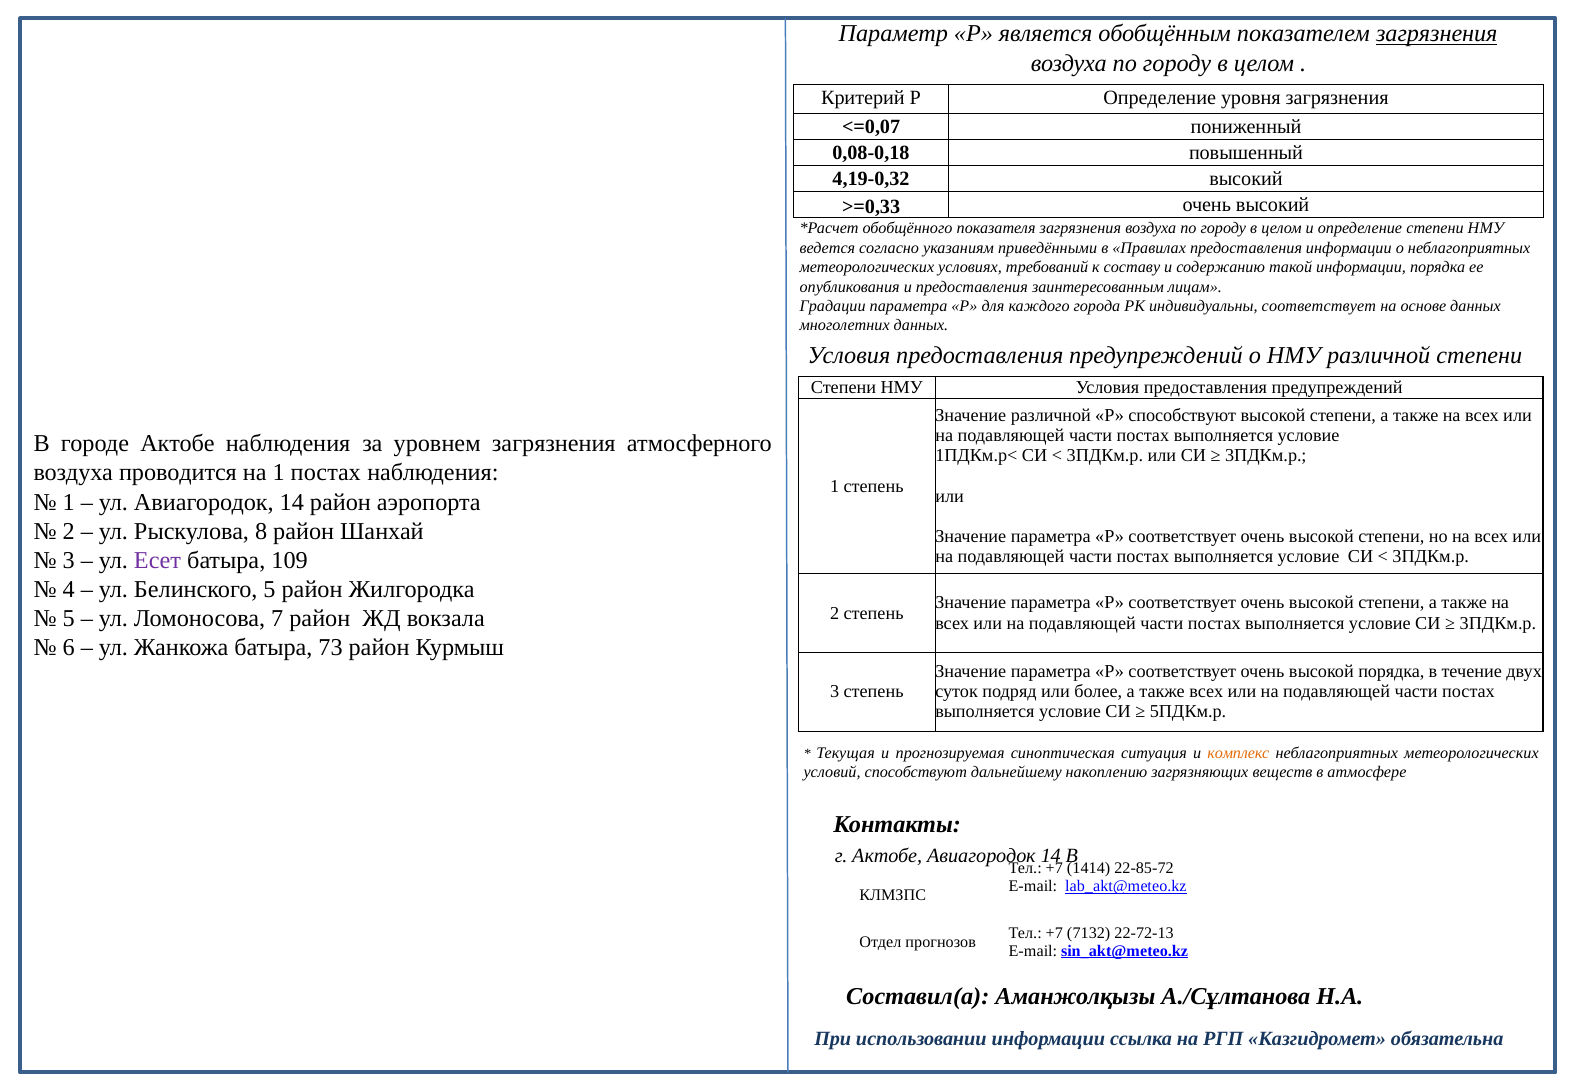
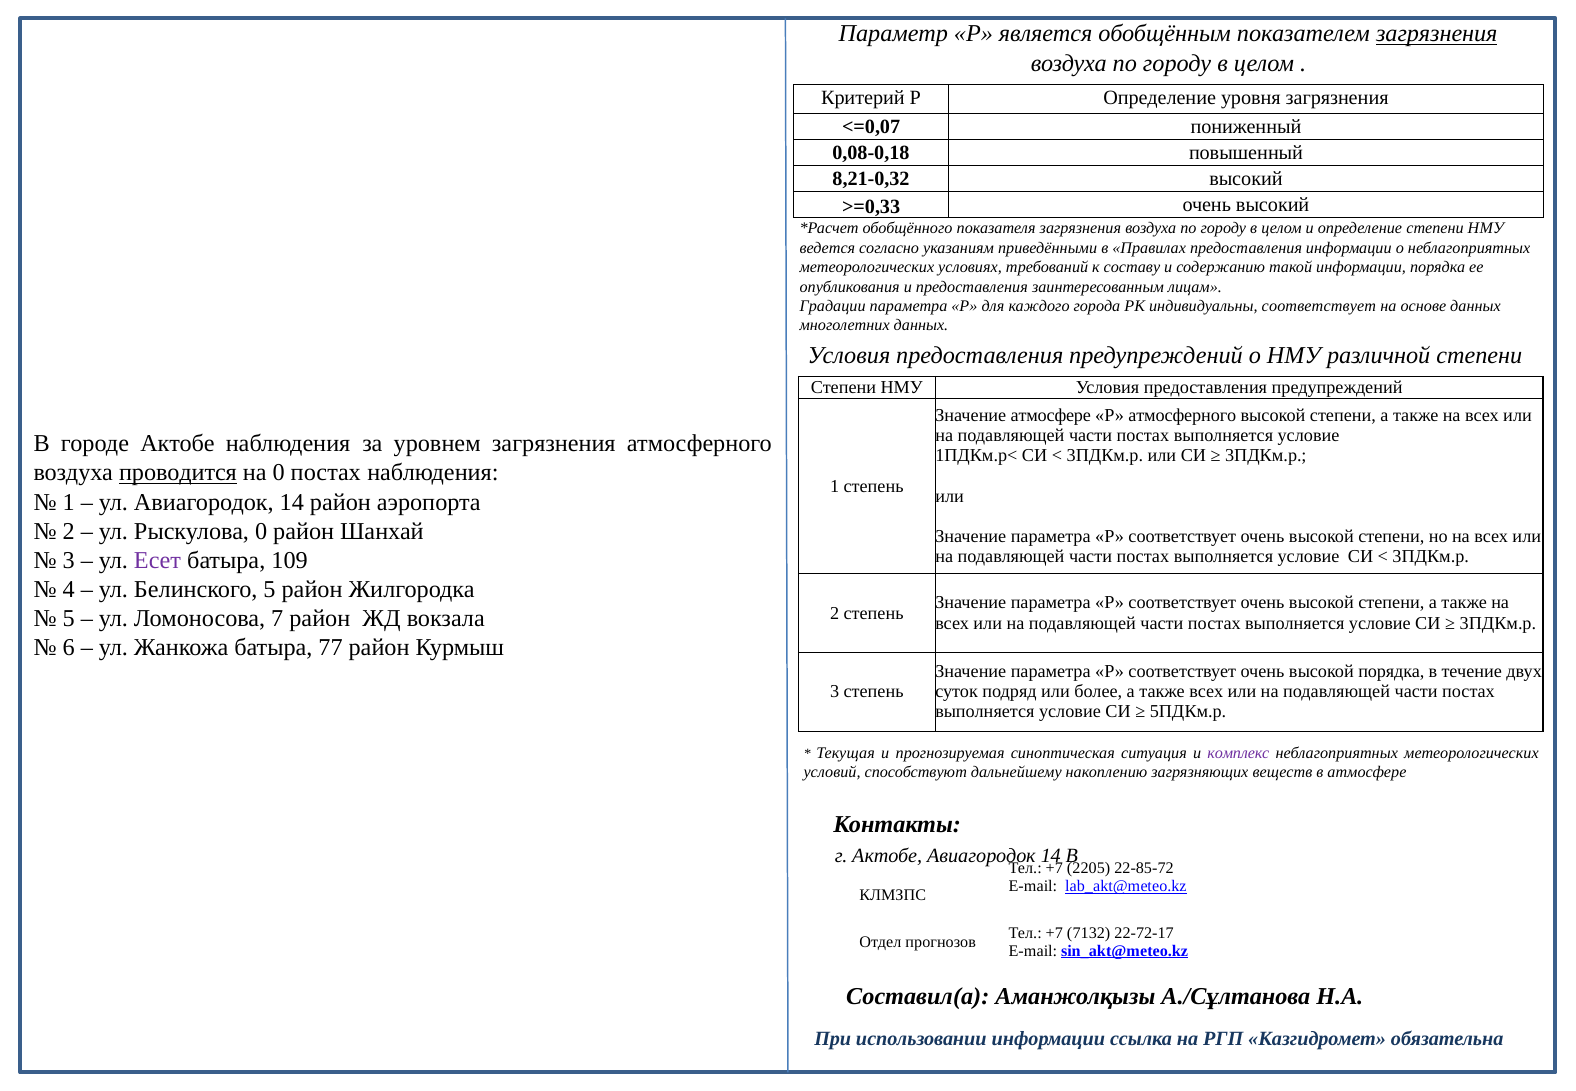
4,19-0,32: 4,19-0,32 -> 8,21-0,32 (871, 179)
Значение различной: различной -> атмосфере (1051, 416)
Р способствуют: способствуют -> атмосферного (1182, 416)
проводится underline: none -> present (178, 473)
на 1: 1 -> 0 (279, 473)
Рыскулова 8: 8 -> 0 (261, 531)
73: 73 -> 77 (331, 648)
комплекс colour: orange -> purple (1238, 753)
1414: 1414 -> 2205 (1089, 869)
22-72-13: 22-72-13 -> 22-72-17 (1144, 933)
